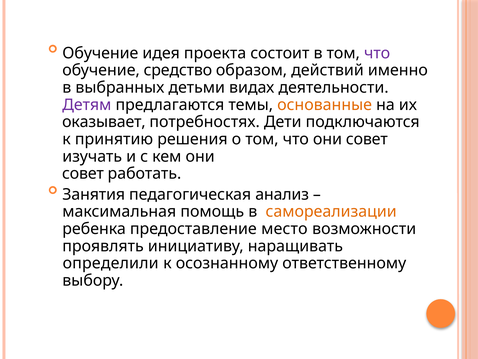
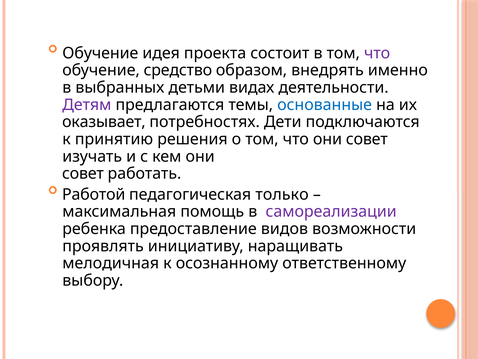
действий: действий -> внедрять (327, 70)
основанные colour: orange -> blue (325, 105)
Занятия: Занятия -> Работой (94, 194)
анализ: анализ -> только (282, 194)
самореализации colour: orange -> purple (331, 211)
место: место -> видов (284, 229)
определили: определили -> мелодичная (111, 263)
